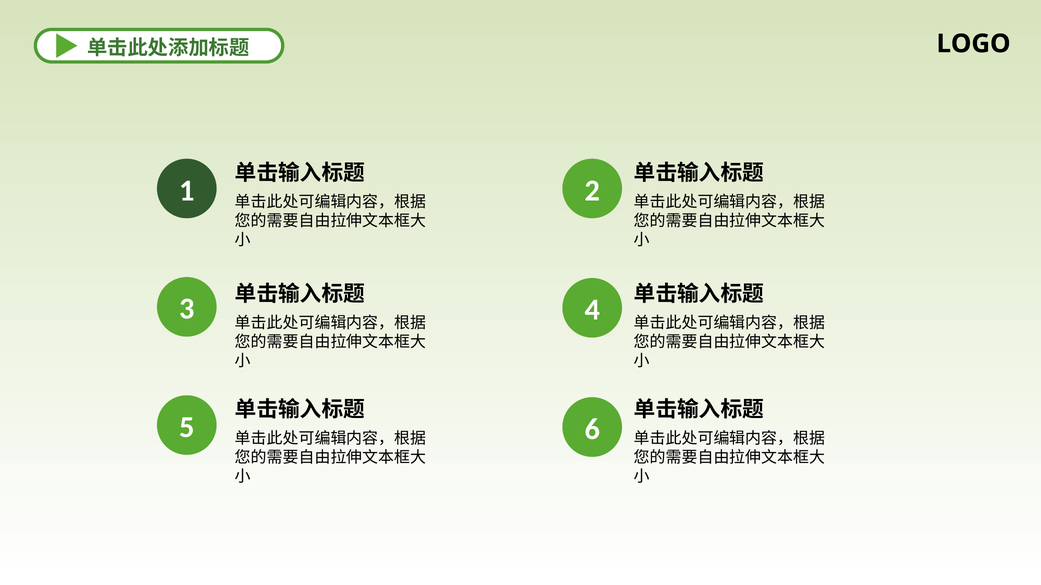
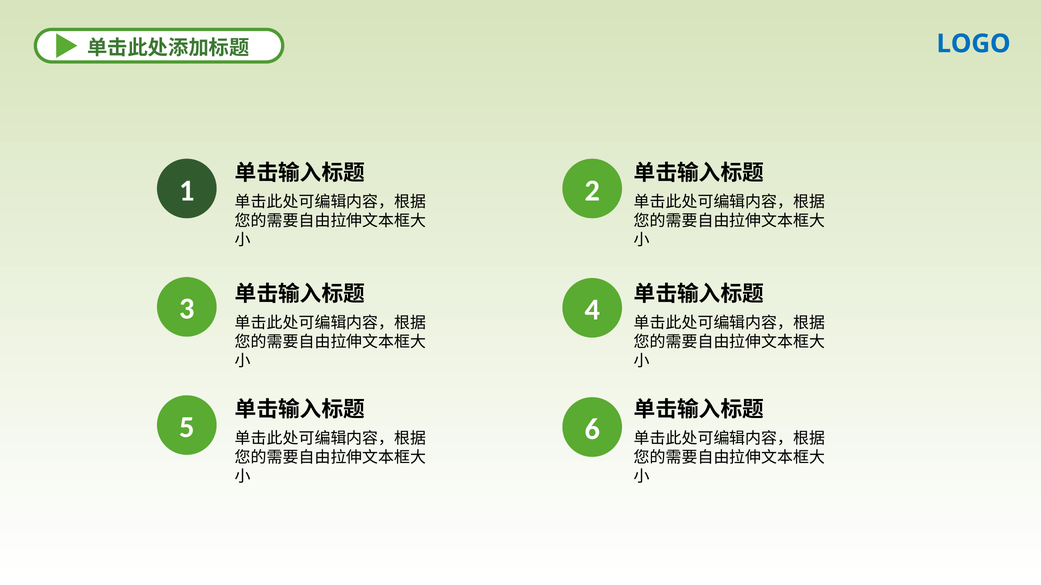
LOGO colour: black -> blue (974, 44)
